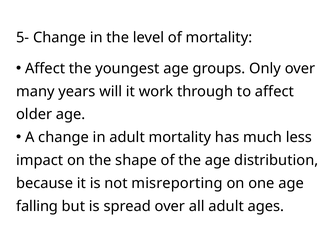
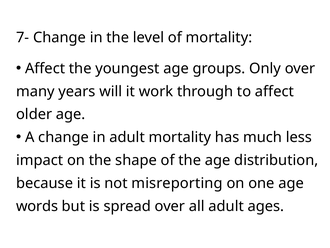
5-: 5- -> 7- (23, 37)
falling: falling -> words (37, 206)
